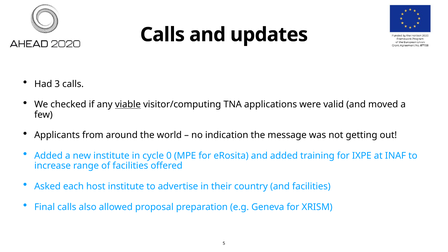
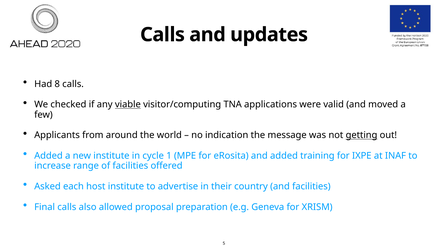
3: 3 -> 8 (57, 84)
getting underline: none -> present (362, 135)
0: 0 -> 1 (169, 156)
